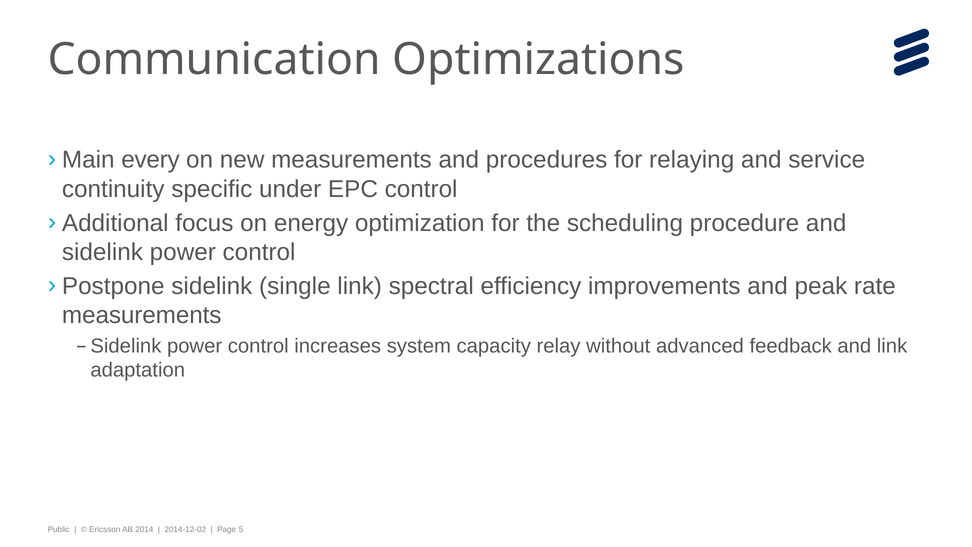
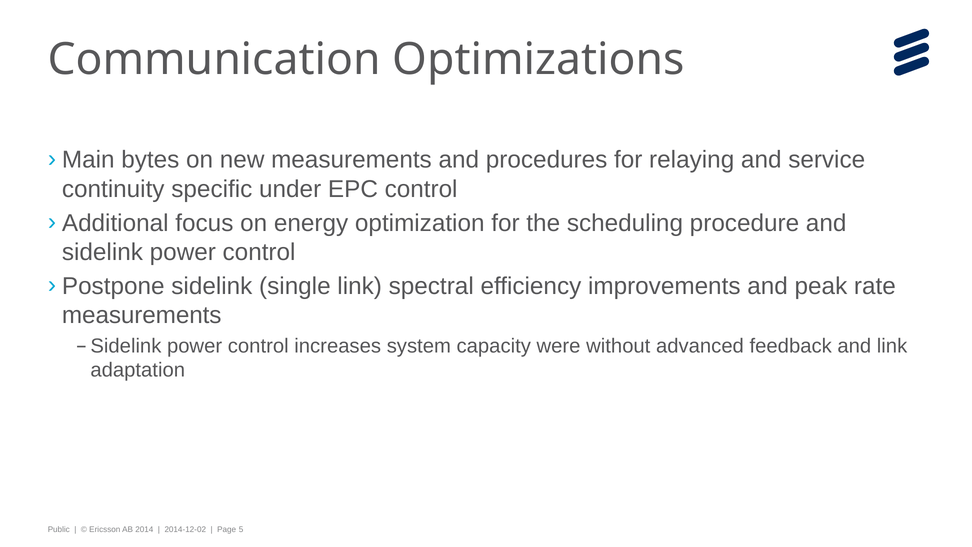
every: every -> bytes (150, 160)
relay: relay -> were (559, 346)
